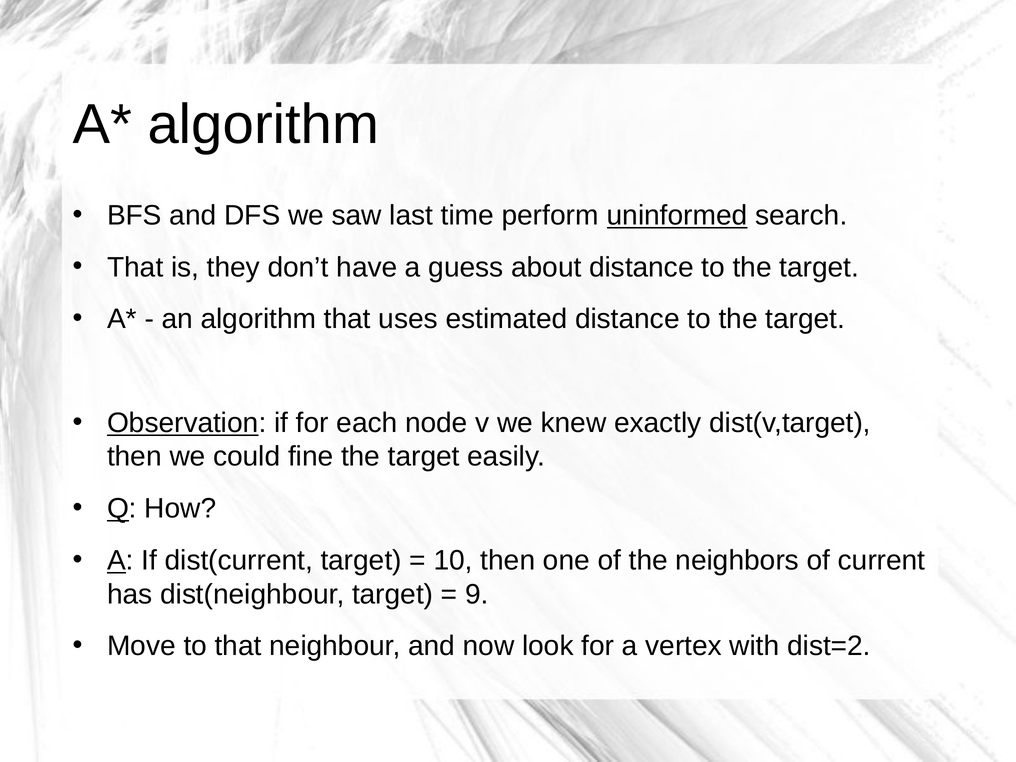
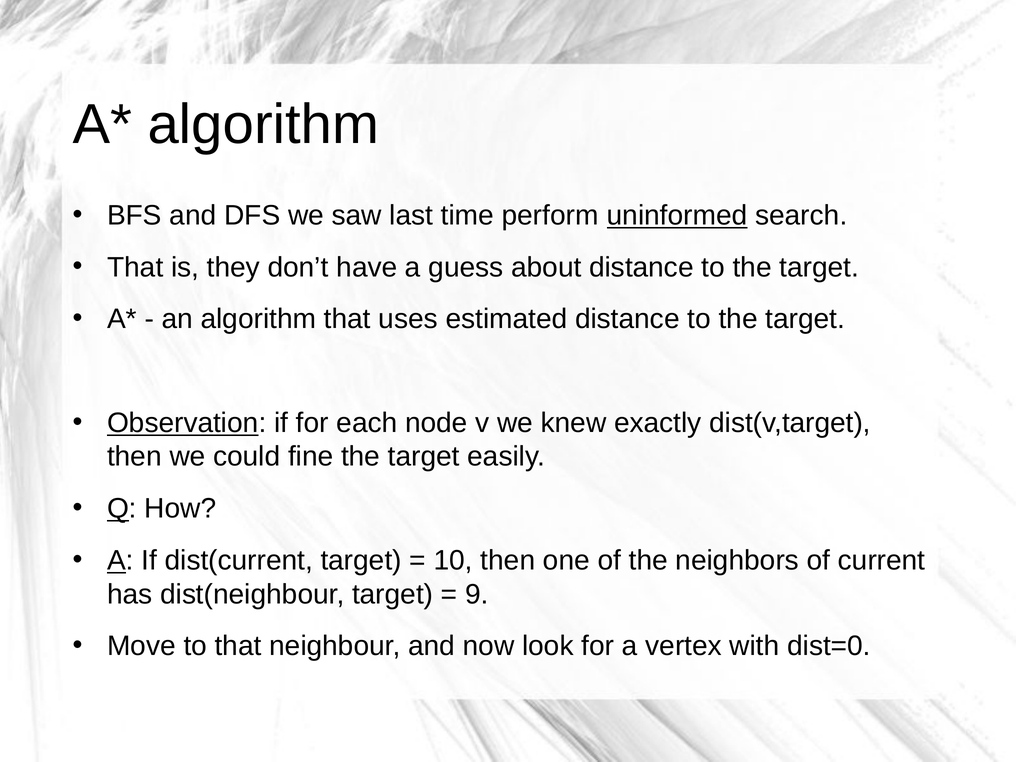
dist=2: dist=2 -> dist=0 (829, 646)
